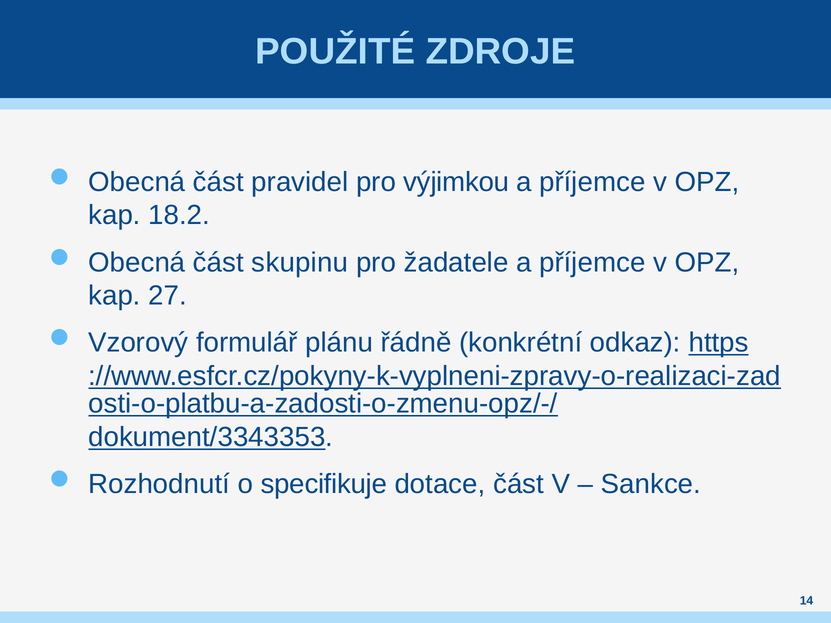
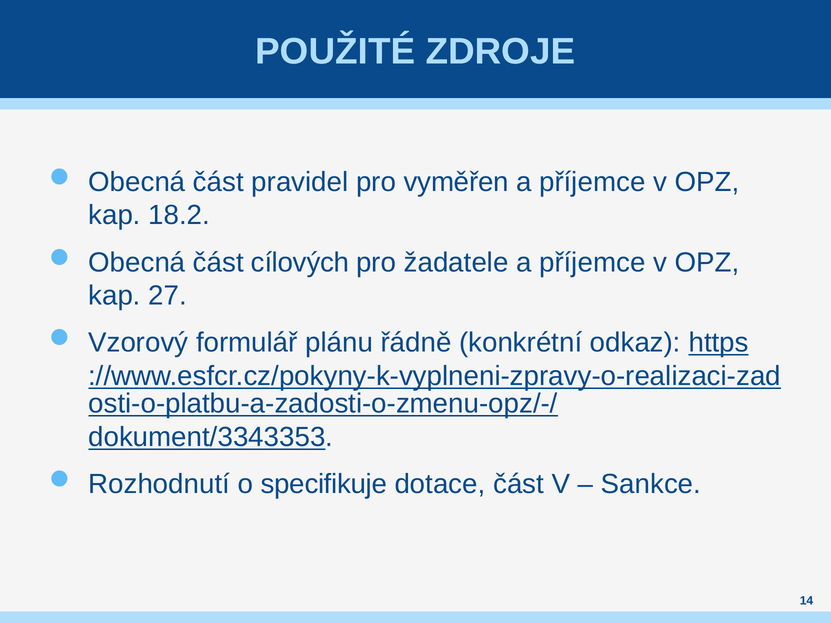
výjimkou: výjimkou -> vyměřen (456, 182)
skupinu: skupinu -> cílových (300, 263)
